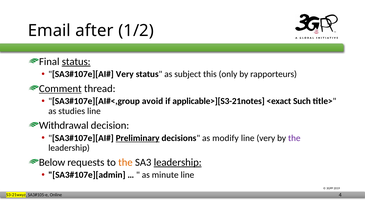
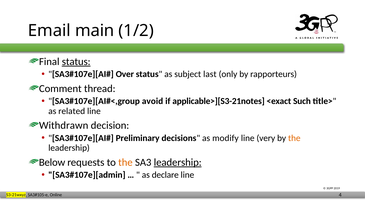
after: after -> main (95, 31)
Very: Very -> Over (125, 74)
this: this -> last (210, 74)
Comment underline: present -> none (60, 89)
studies: studies -> related (72, 111)
Withdrawal: Withdrawal -> Withdrawn (64, 126)
Preliminary underline: present -> none (138, 138)
the colour: purple -> orange (294, 138)
minute: minute -> declare (165, 175)
